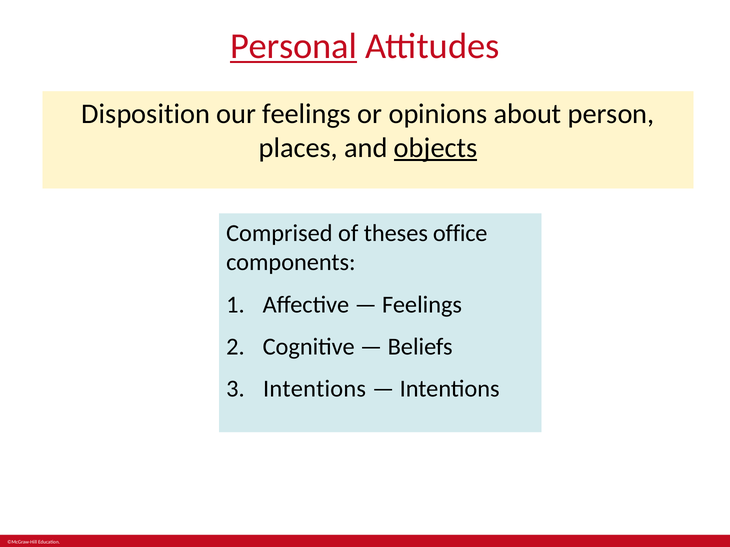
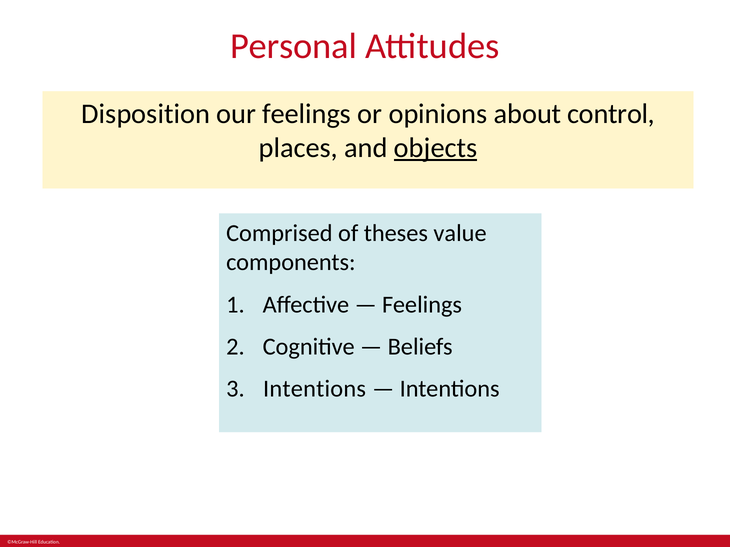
Personal underline: present -> none (294, 46)
person: person -> control (611, 114)
office: office -> value (460, 233)
